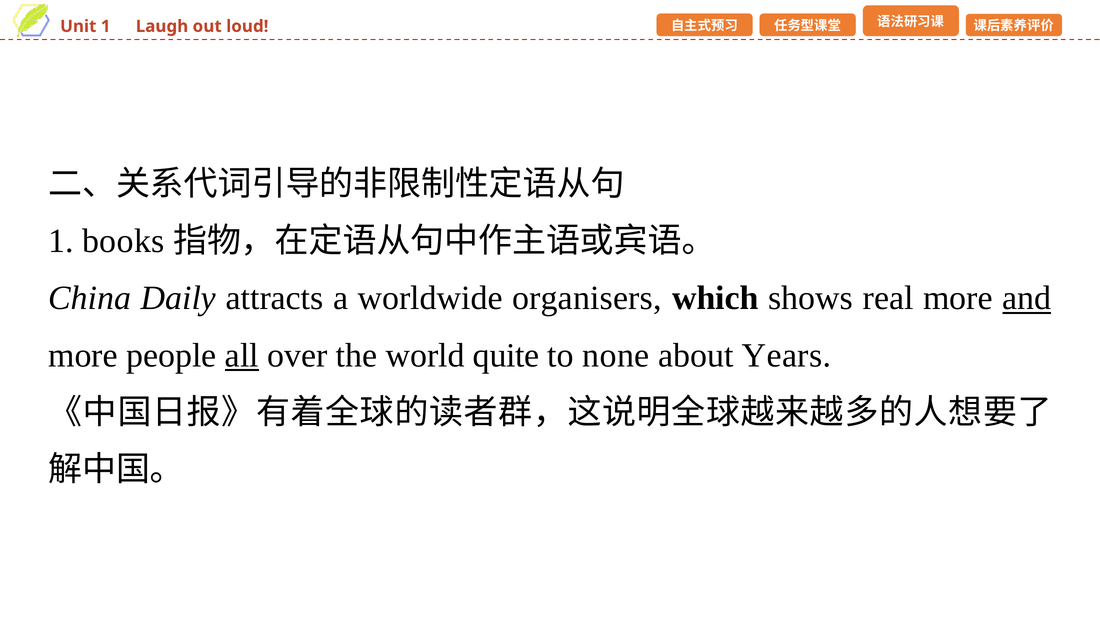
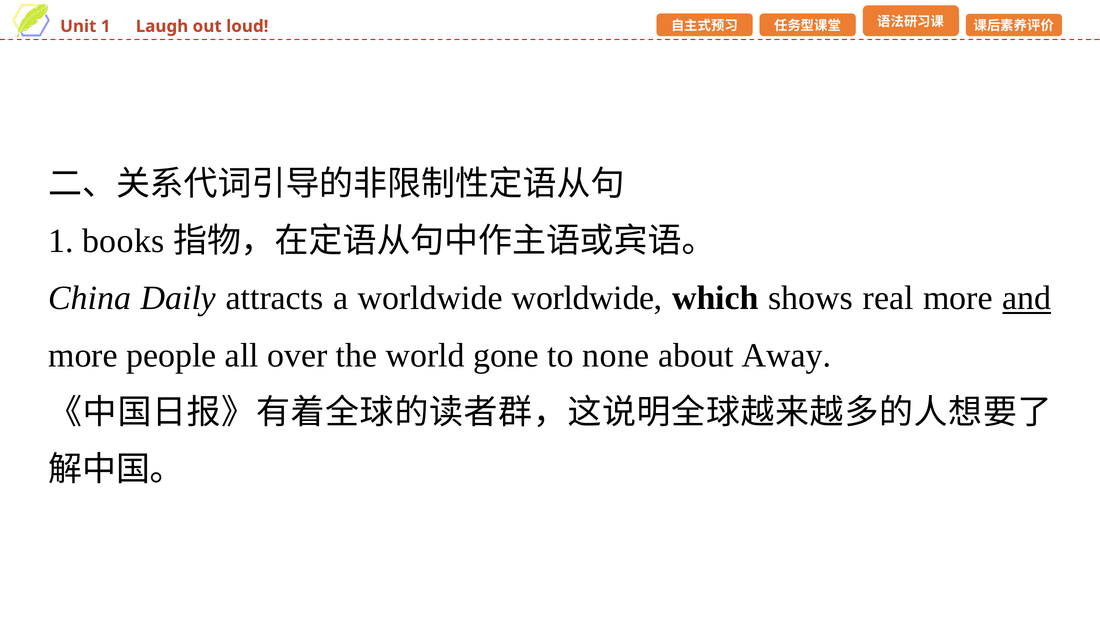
worldwide organisers: organisers -> worldwide (587, 298)
all underline: present -> none (242, 355)
quite: quite -> gone (506, 355)
Years: Years -> Away (787, 355)
